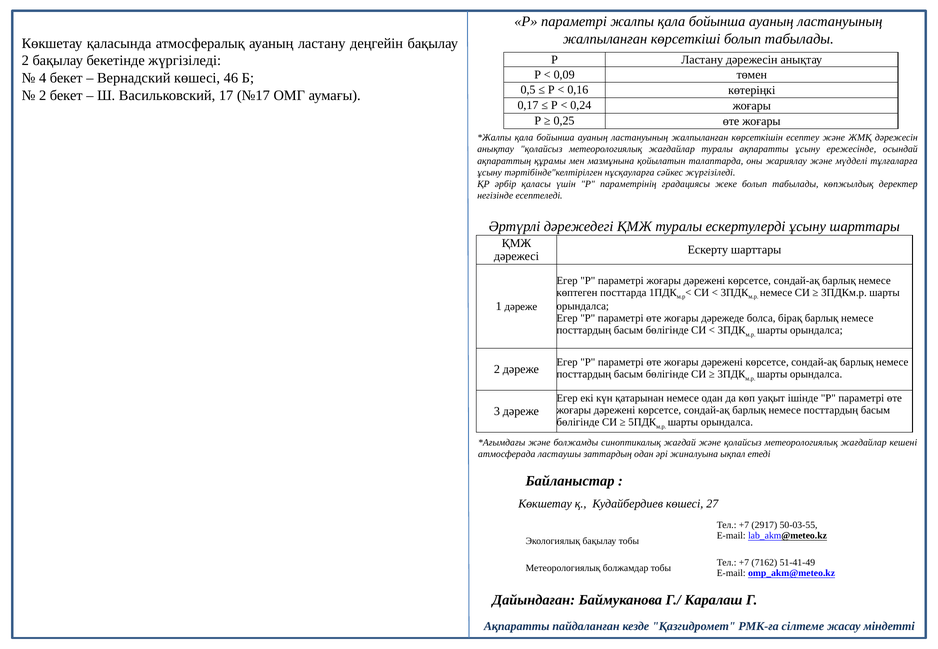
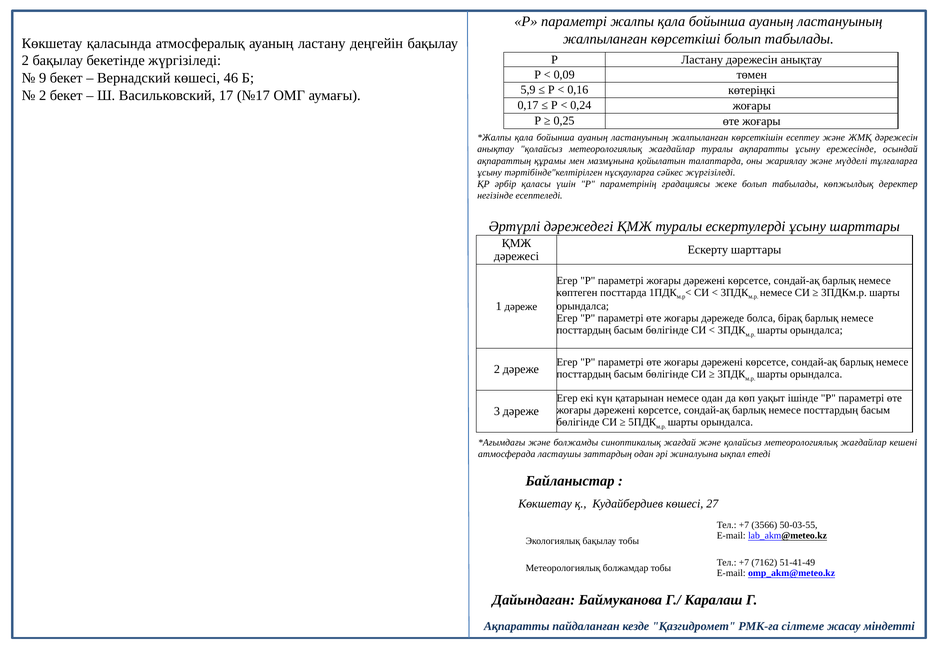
4: 4 -> 9 (43, 78)
0,5: 0,5 -> 5,9 (528, 90)
2917: 2917 -> 3566 (764, 525)
